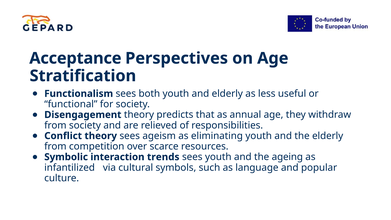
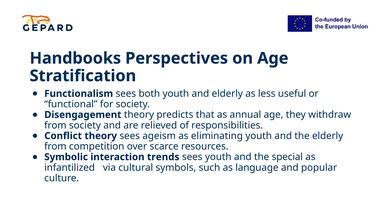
Acceptance: Acceptance -> Handbooks (75, 58)
ageing: ageing -> special (287, 157)
